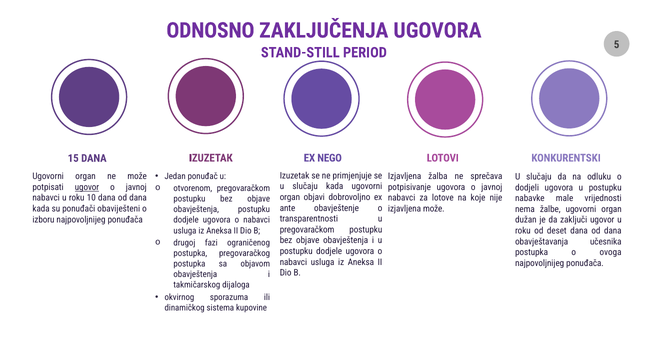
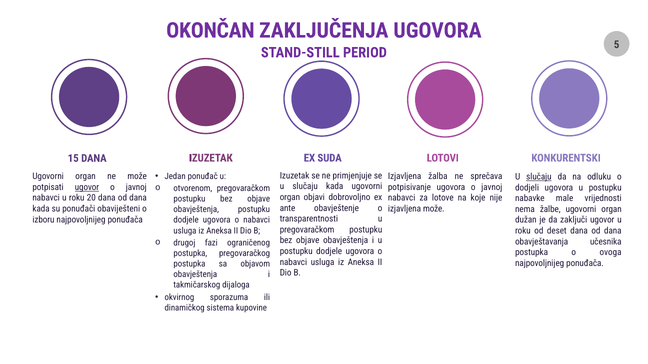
ODNOSNO: ODNOSNO -> OKONČAN (210, 31)
NEGO: NEGO -> SUDA (330, 158)
slučaju underline: none -> present (539, 177)
10: 10 -> 20 (91, 198)
